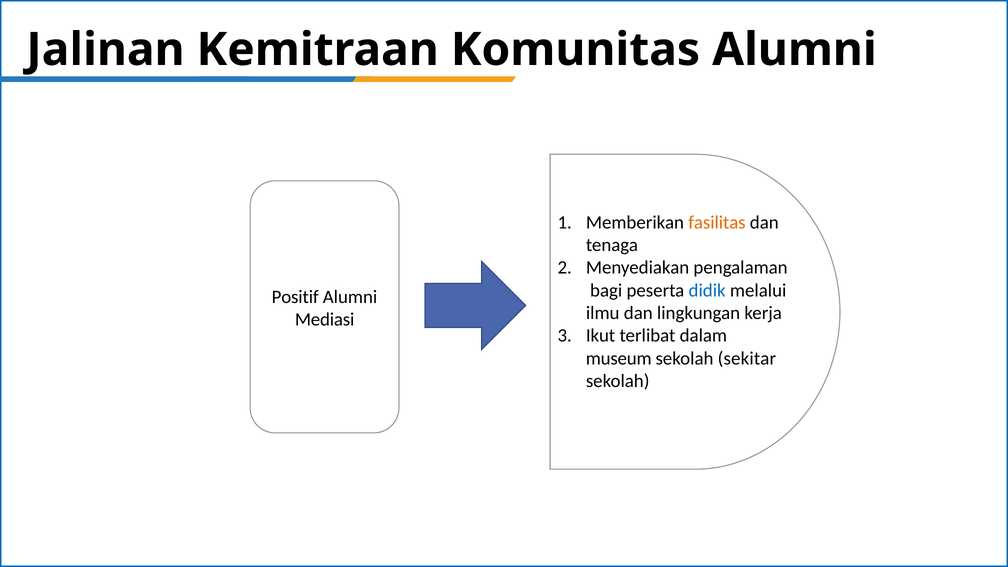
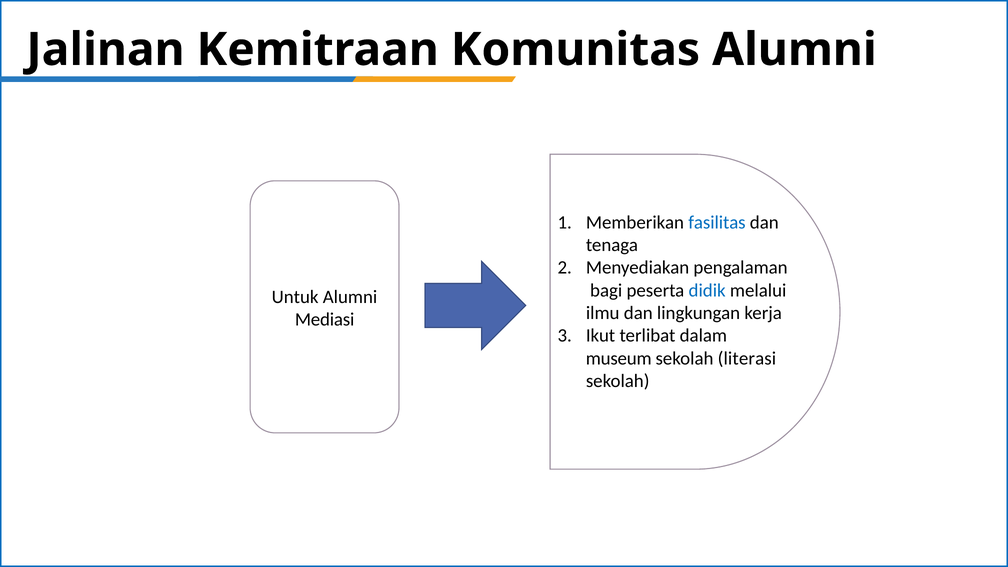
fasilitas colour: orange -> blue (717, 222)
Positif: Positif -> Untuk (295, 297)
sekitar: sekitar -> literasi (747, 358)
